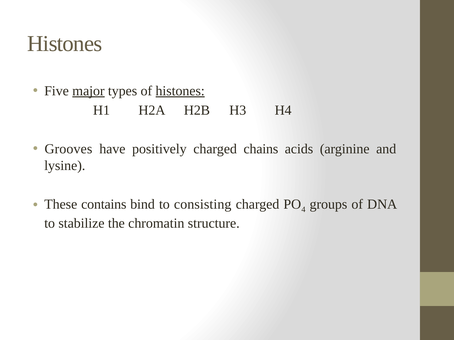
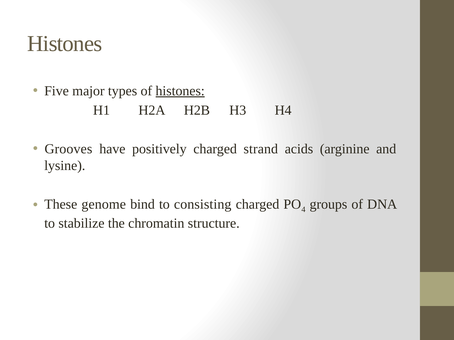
major underline: present -> none (88, 91)
chains: chains -> strand (261, 149)
contains: contains -> genome (104, 205)
